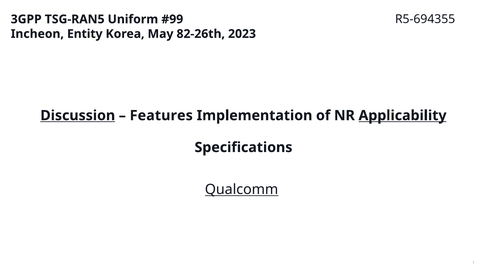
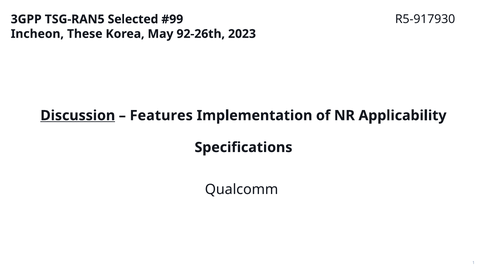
Uniform: Uniform -> Selected (133, 19)
R5-694355: R5-694355 -> R5-917930 (425, 19)
Entity: Entity -> These (85, 34)
82-26th: 82-26th -> 92-26th (201, 34)
Applicability underline: present -> none (403, 115)
Qualcomm underline: present -> none (242, 189)
